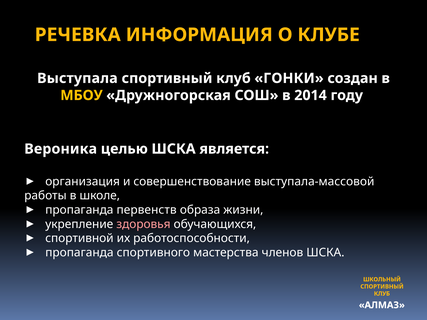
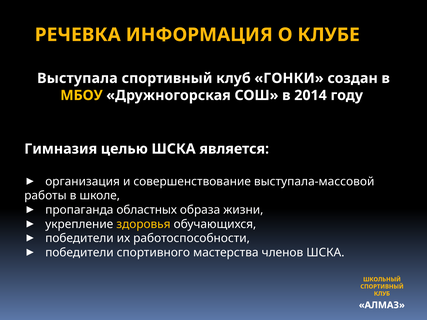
Вероника: Вероника -> Гимназия (61, 149)
первенств: первенств -> областных (147, 210)
здоровья colour: pink -> yellow (143, 224)
спортивной: спортивной -> победители (79, 239)
пропаганда: пропаганда -> победители (79, 253)
